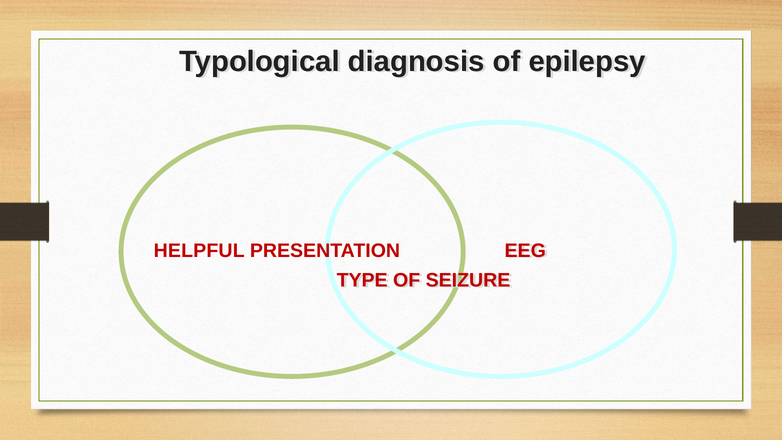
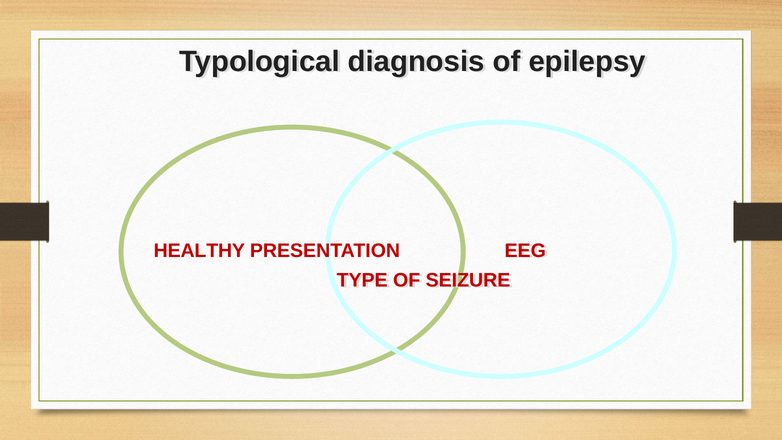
HELPFUL: HELPFUL -> HEALTHY (199, 251)
